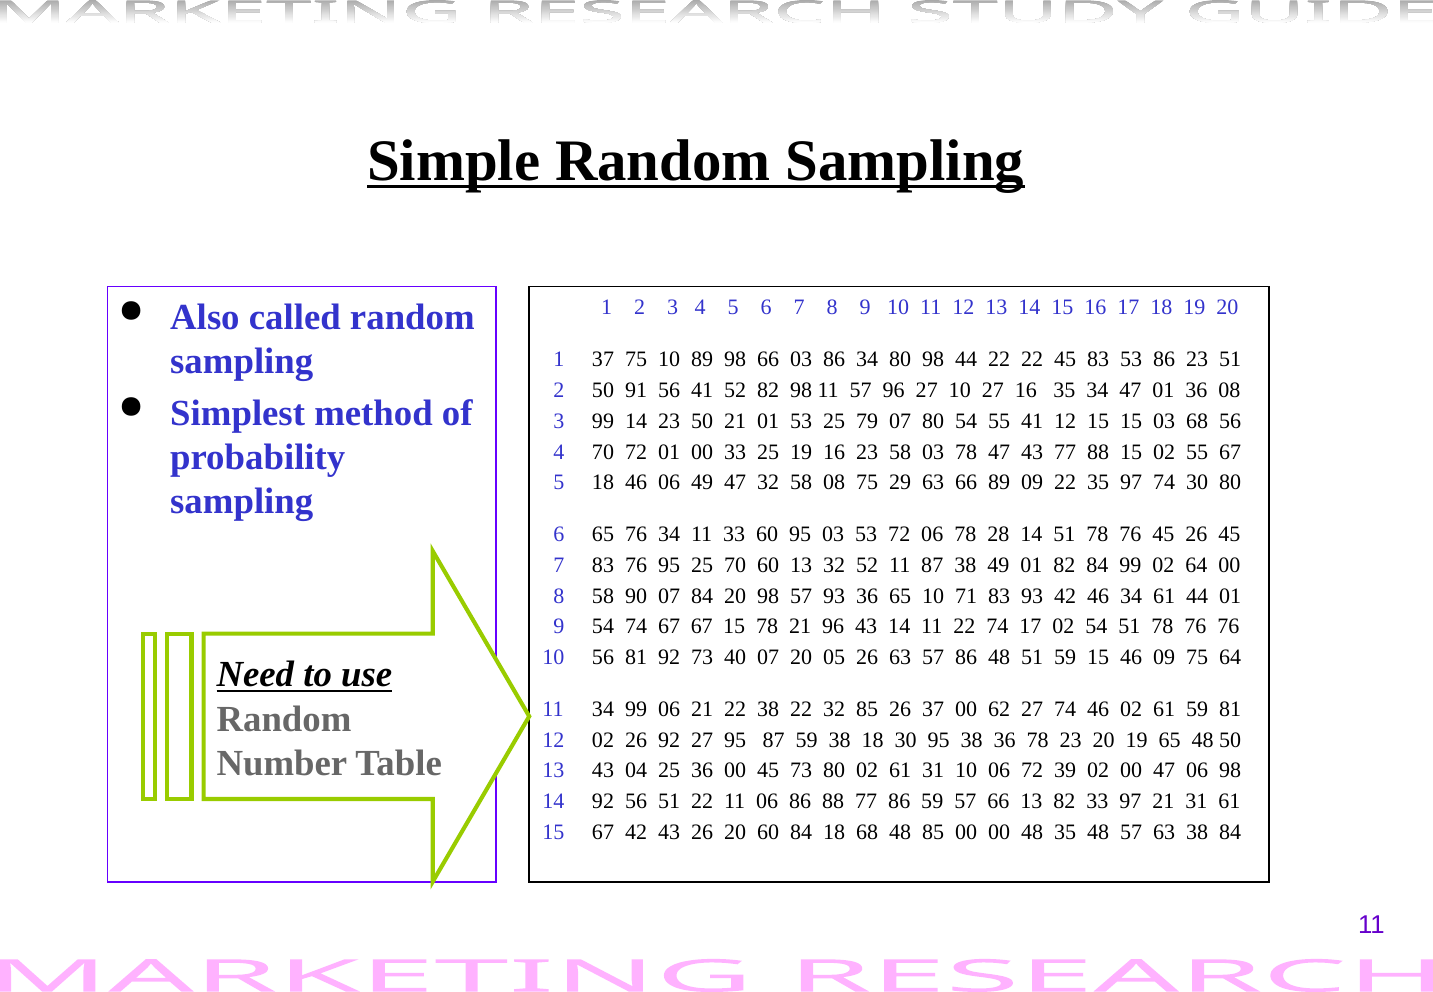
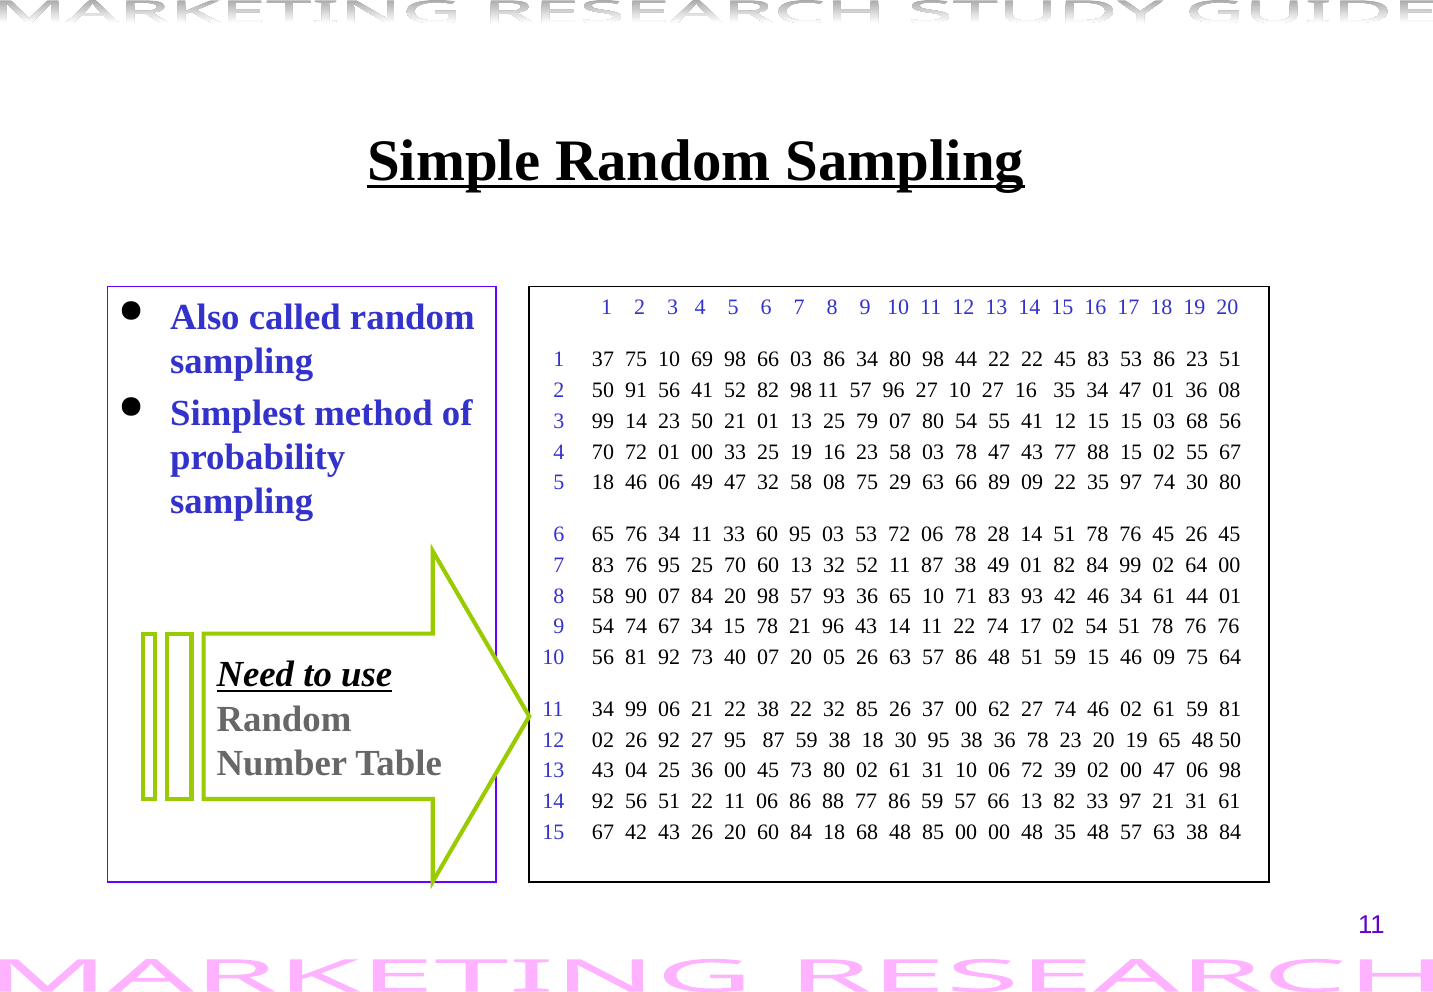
10 89: 89 -> 69 (702, 359)
01 53: 53 -> 13 (801, 421)
67 67: 67 -> 34 (702, 627)
